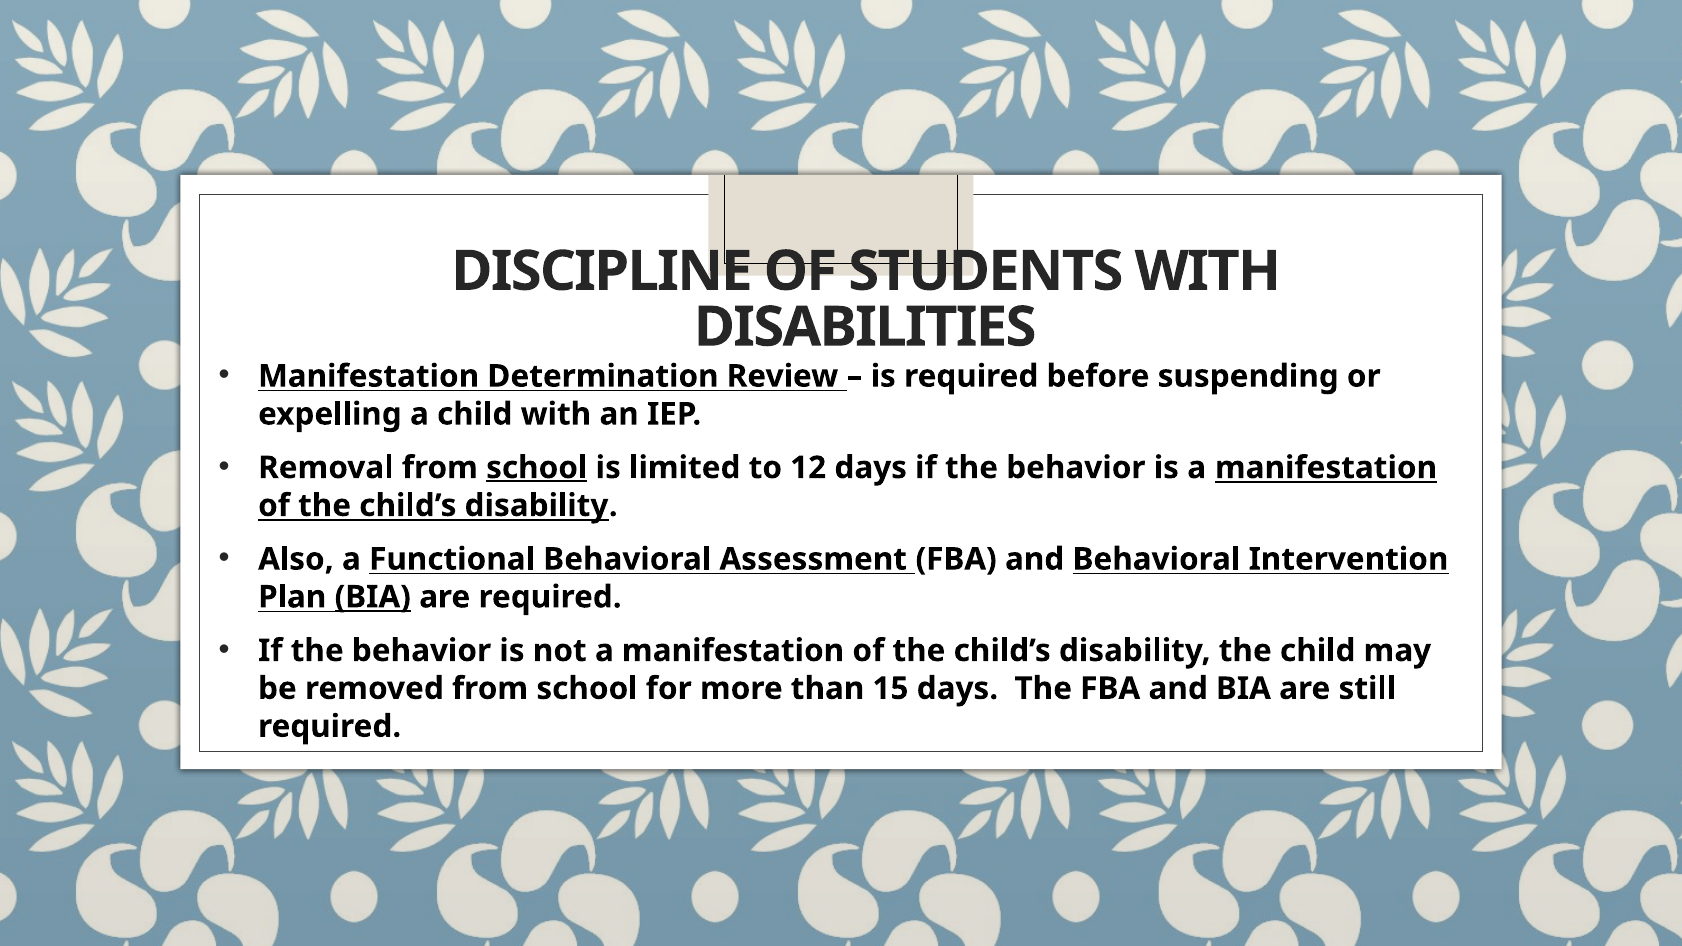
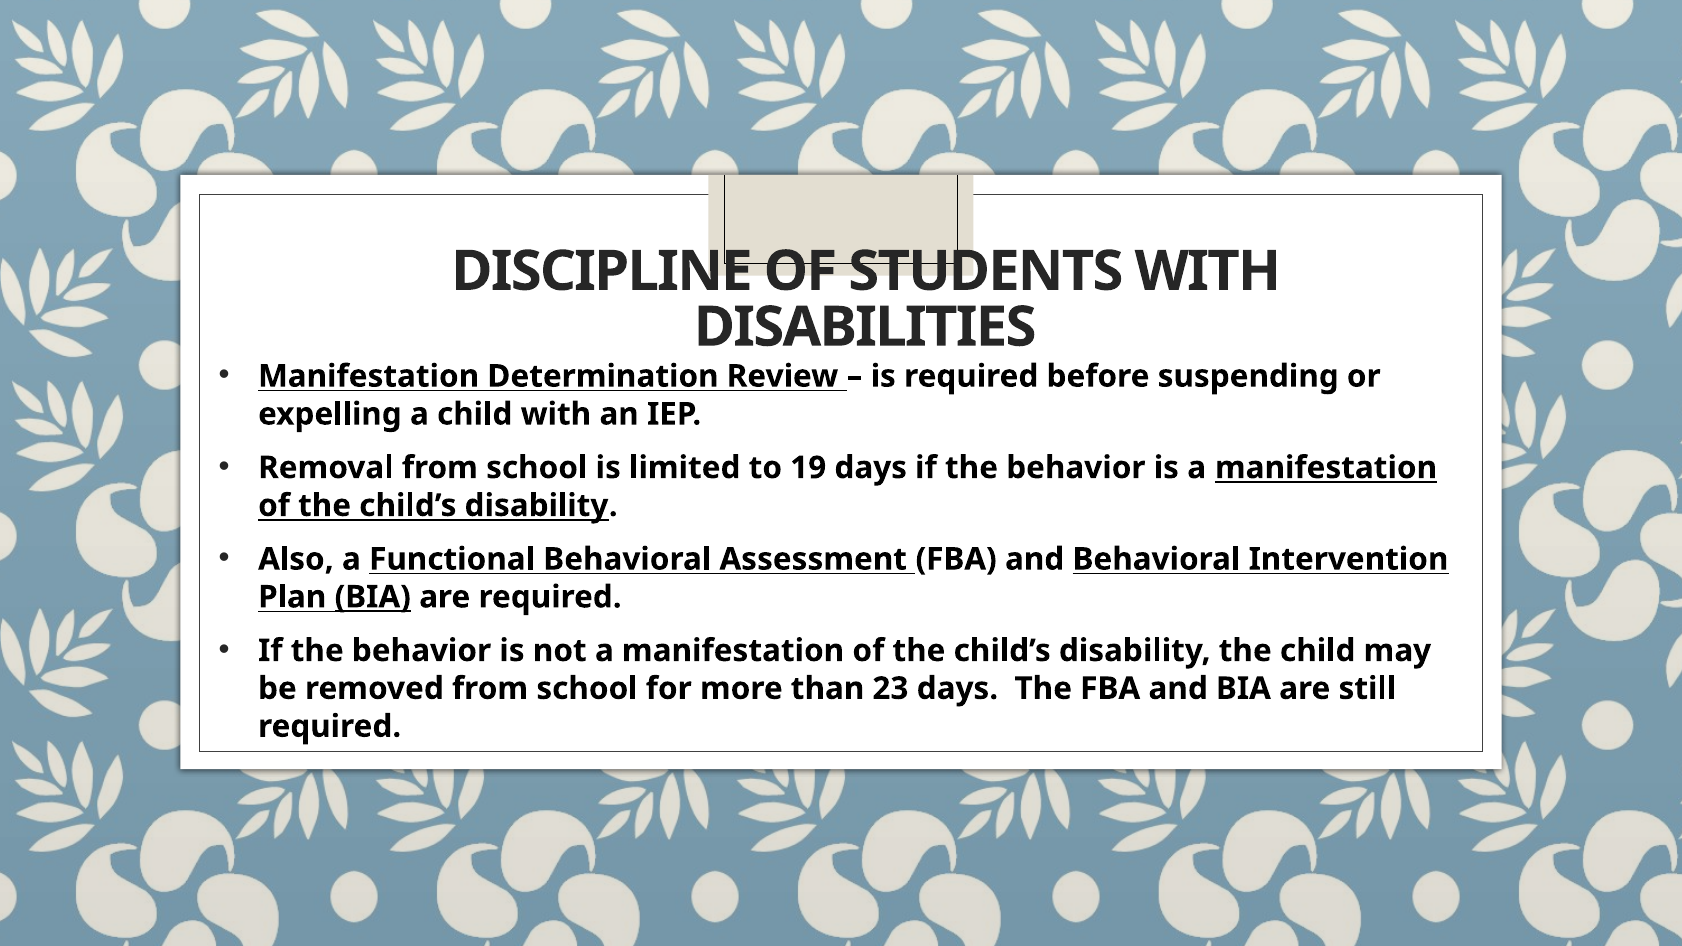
school underline: present -> none (537, 468)
12: 12 -> 19 (808, 468)
15: 15 -> 23 (890, 689)
